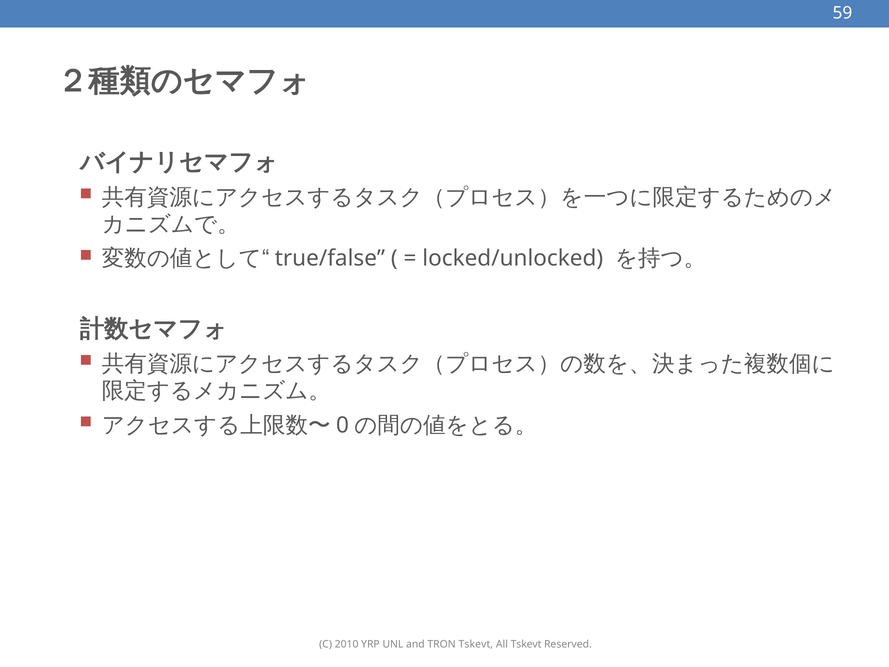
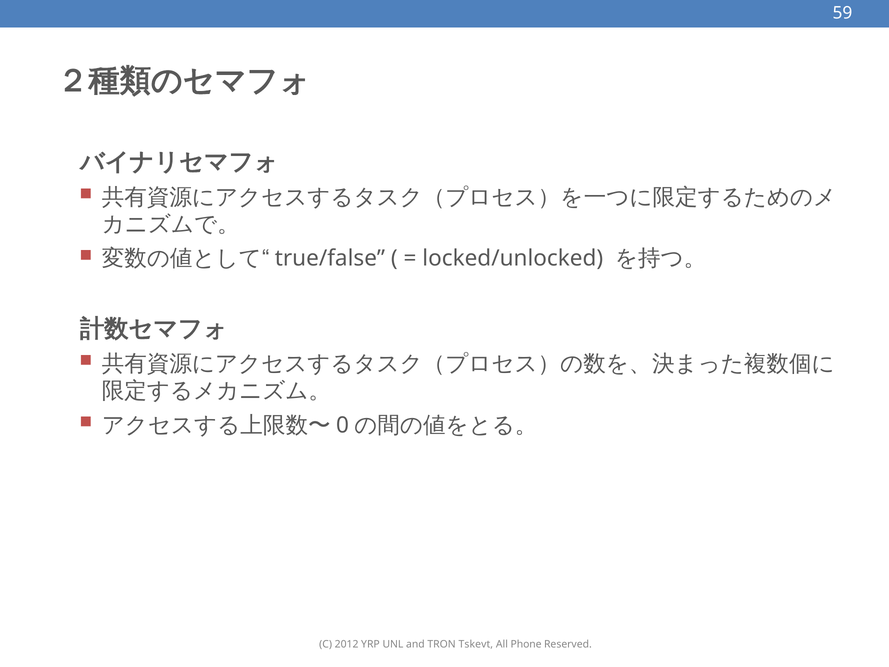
2010: 2010 -> 2012 (347, 644)
All Tskevt: Tskevt -> Phone (526, 644)
